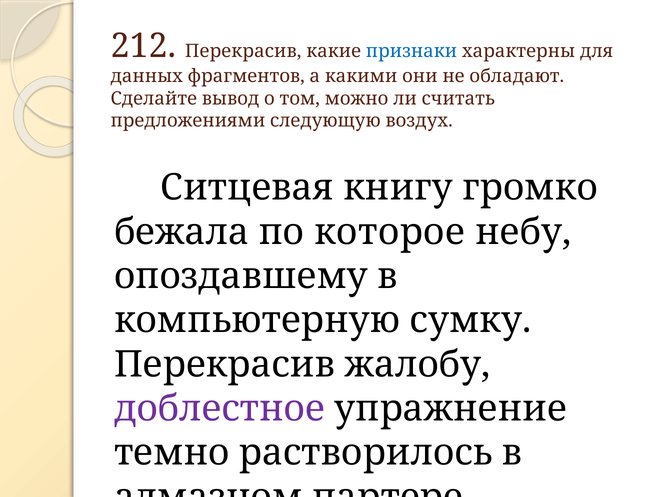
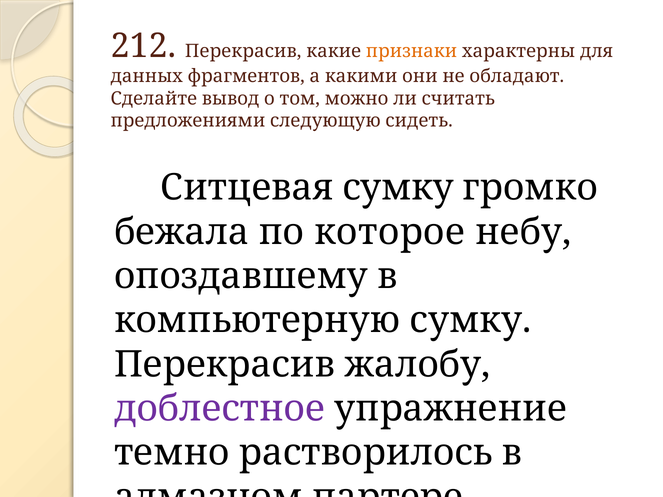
признаки colour: blue -> orange (412, 51)
воздух: воздух -> сидеть (419, 121)
Ситцевая книгу: книгу -> сумку (398, 188)
